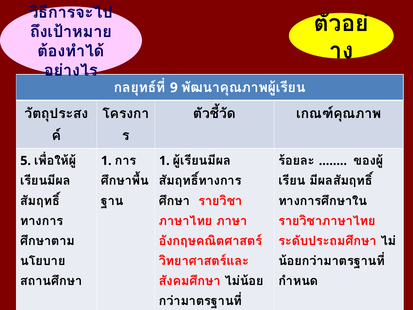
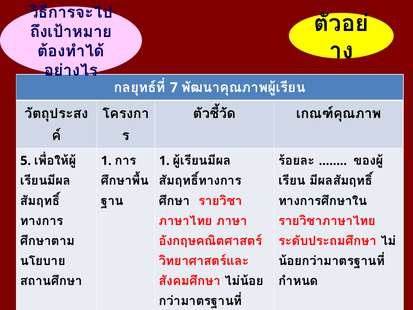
9: 9 -> 7 (174, 88)
